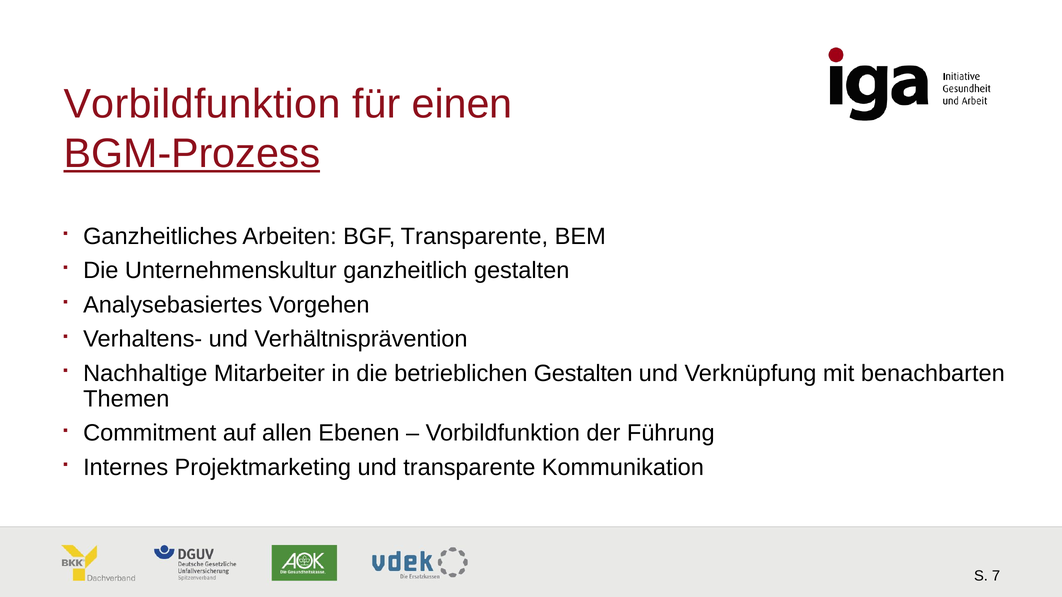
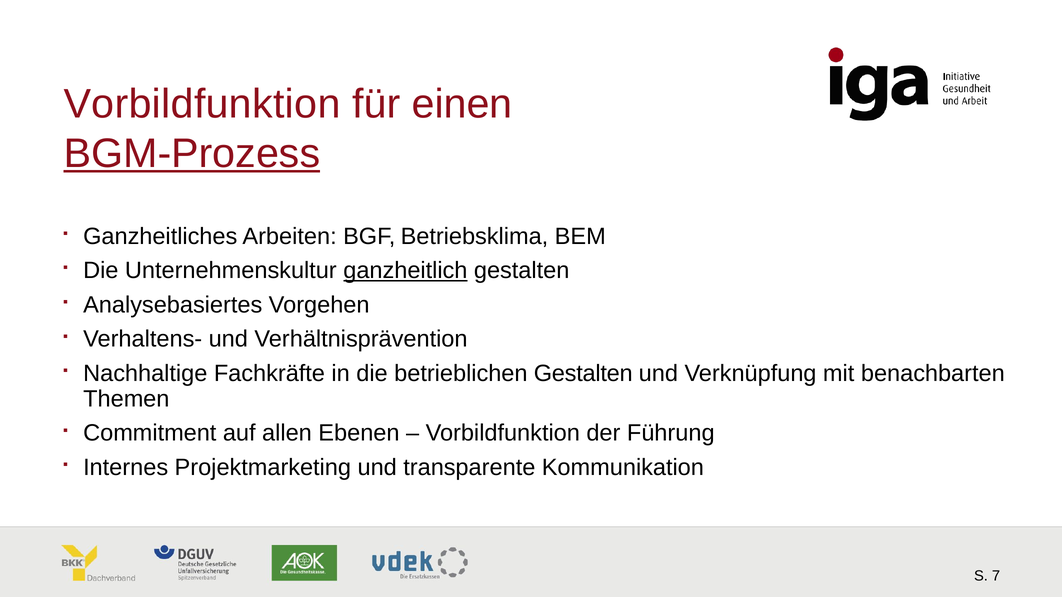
BGF Transparente: Transparente -> Betriebsklima (474, 236)
ganzheitlich underline: none -> present (405, 271)
Mitarbeiter: Mitarbeiter -> Fachkräfte (269, 374)
